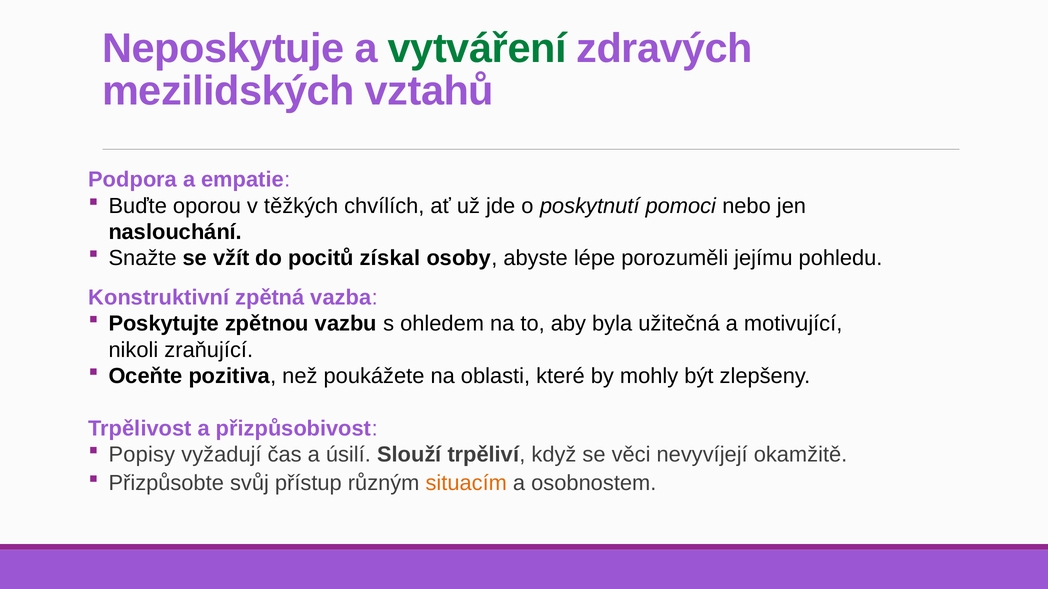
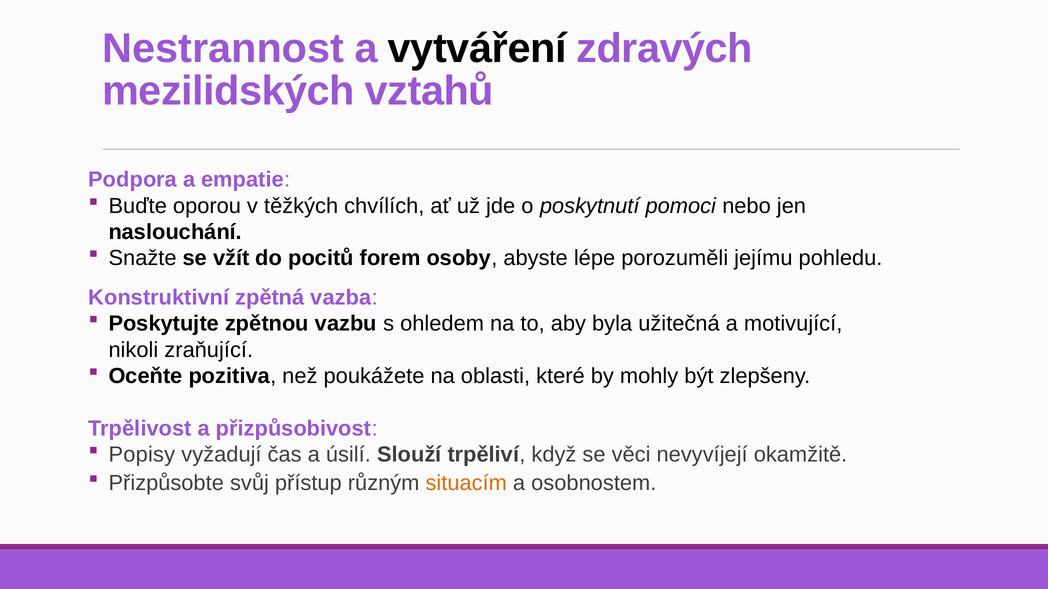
Neposkytuje: Neposkytuje -> Nestrannost (223, 49)
vytváření colour: green -> black (477, 49)
získal: získal -> forem (390, 258)
